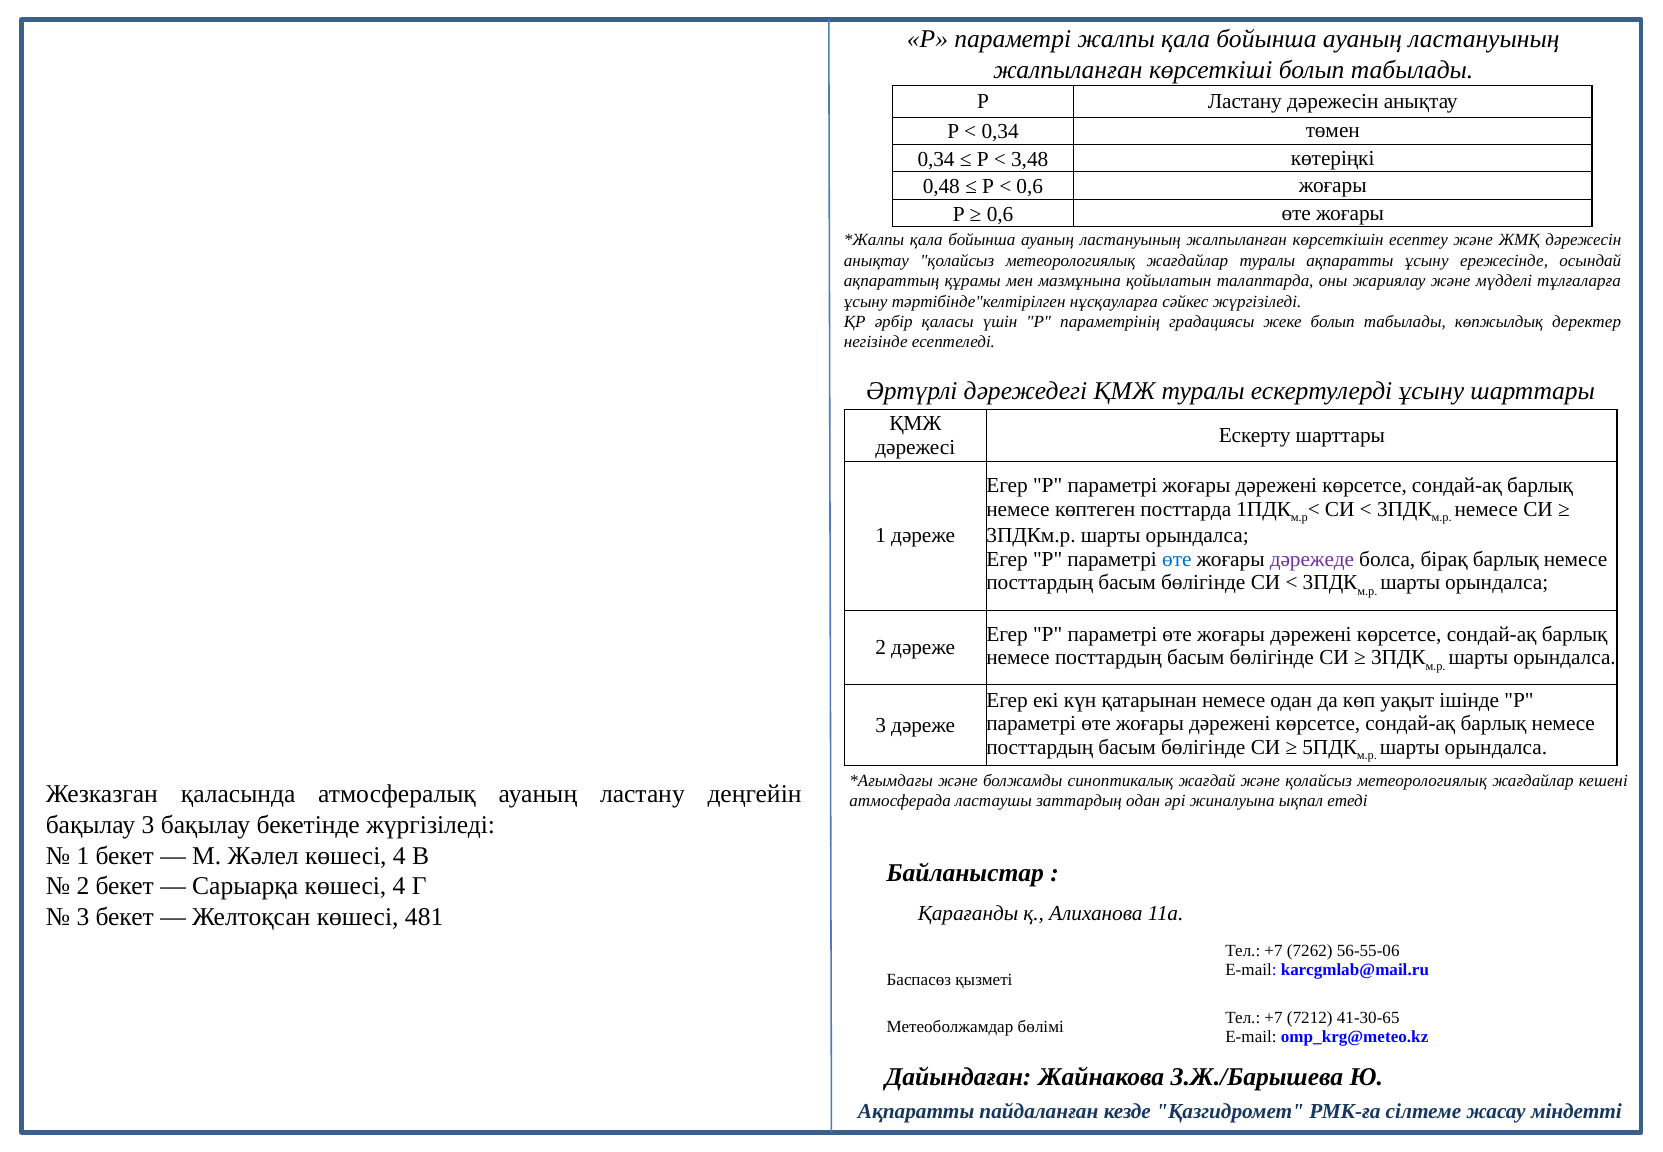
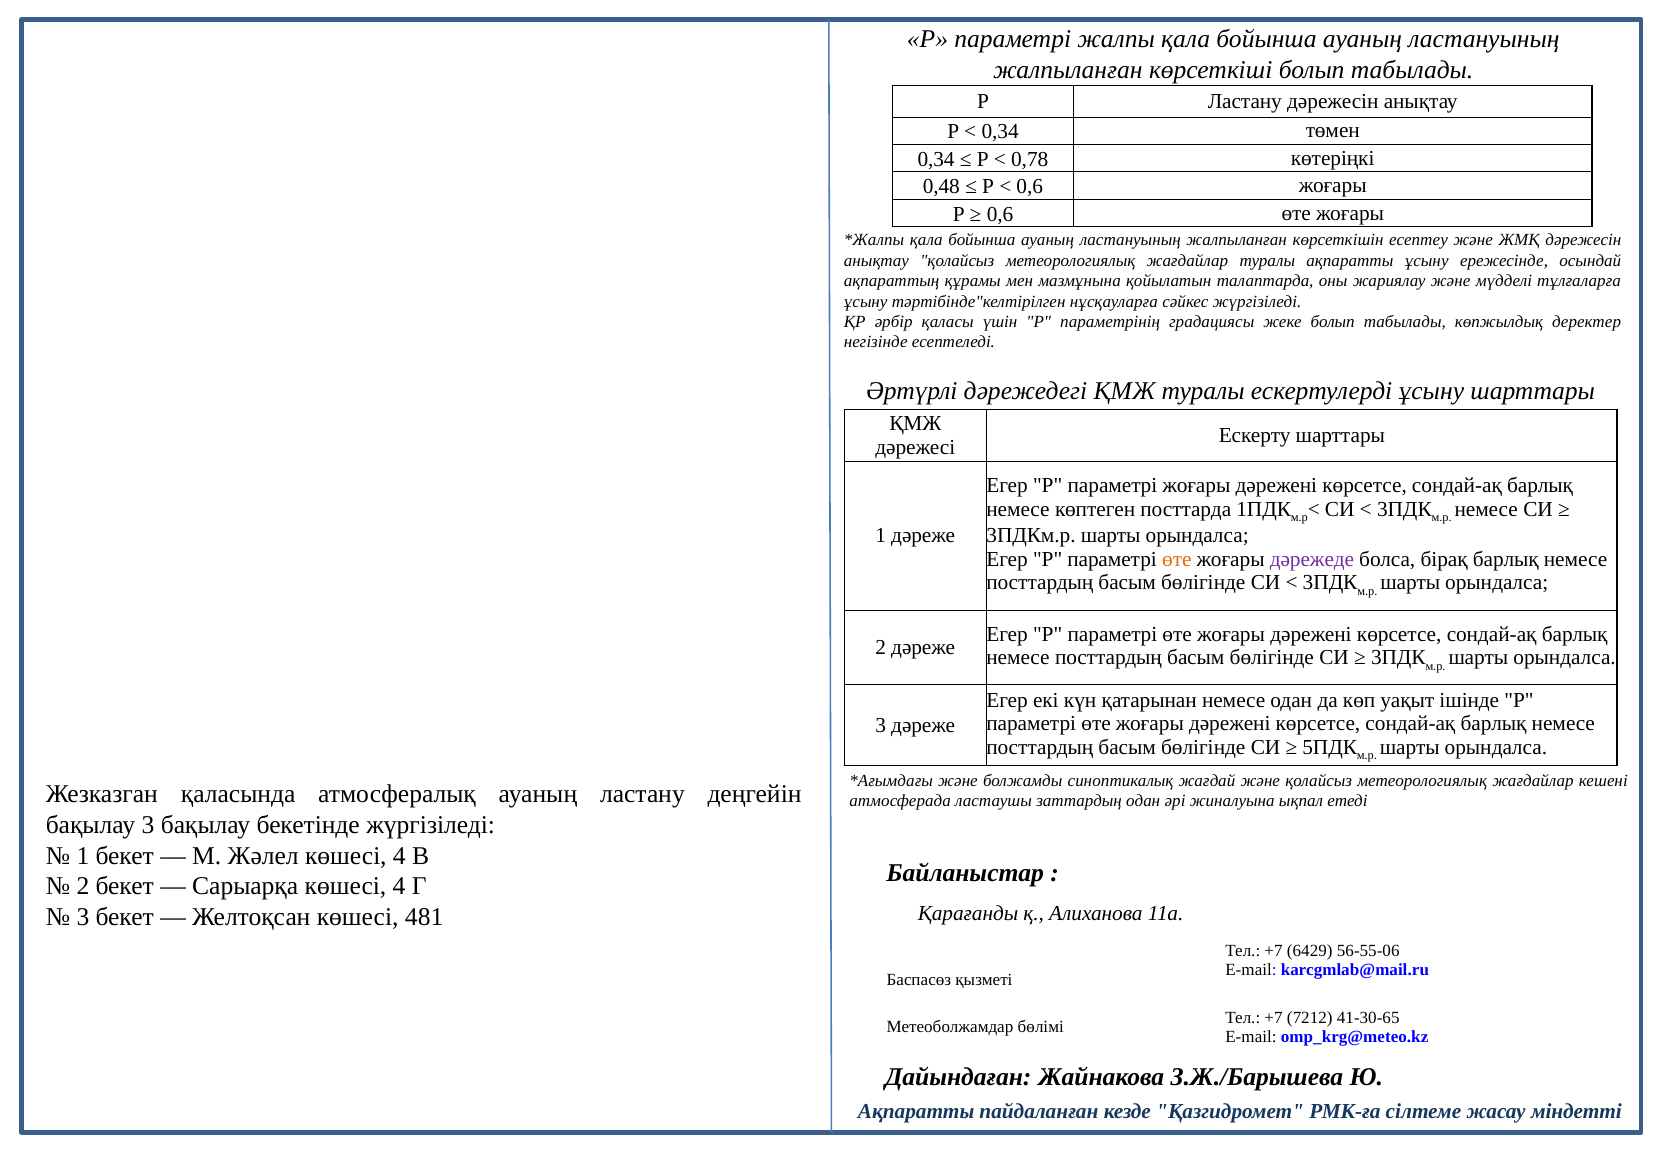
3,48: 3,48 -> 0,78 (1030, 159)
өте colour: blue -> orange (1177, 559)
7262: 7262 -> 6429 (1310, 951)
